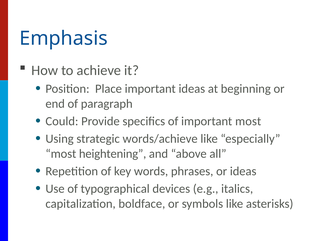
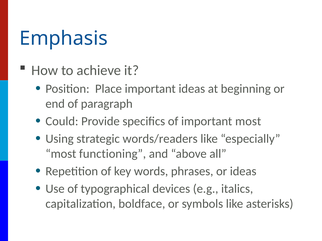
words/achieve: words/achieve -> words/readers (160, 139)
heightening: heightening -> functioning (113, 154)
